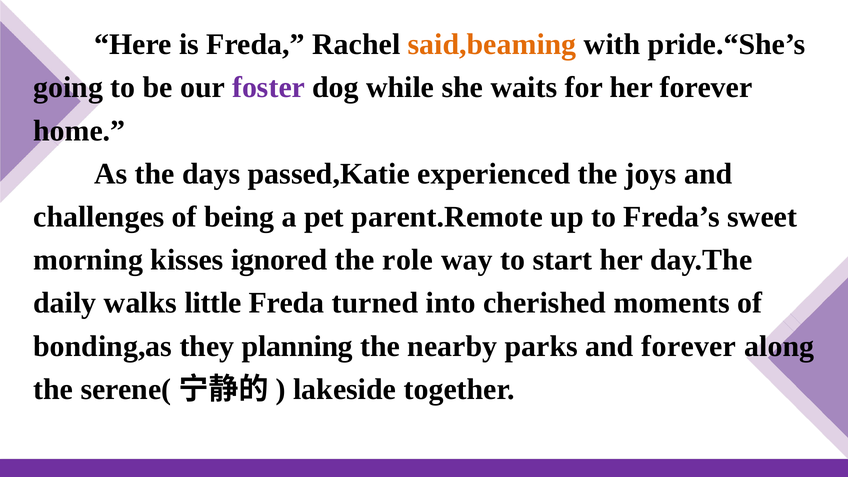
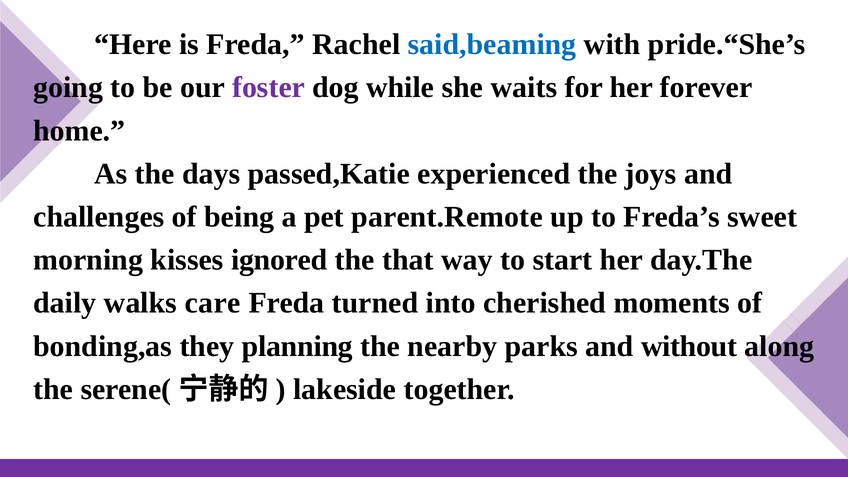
said,beaming colour: orange -> blue (492, 44)
role: role -> that (408, 260)
little: little -> care (213, 303)
and forever: forever -> without (689, 346)
